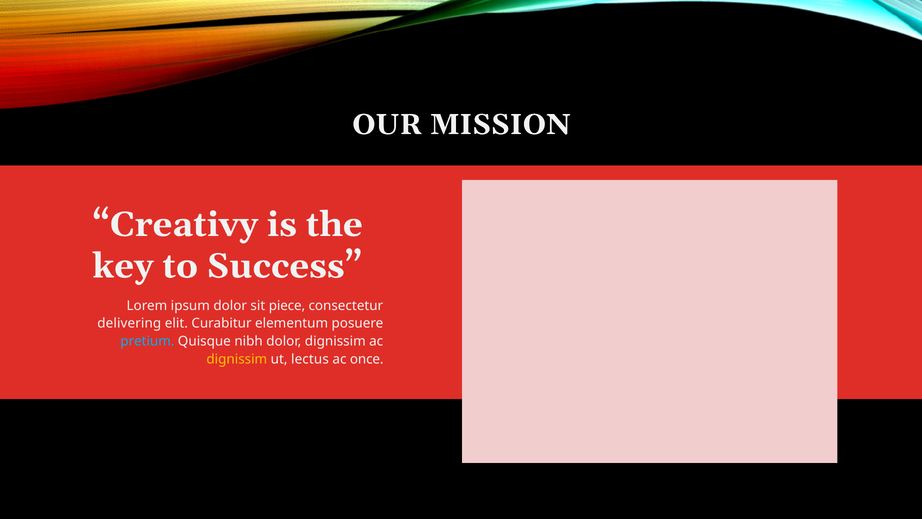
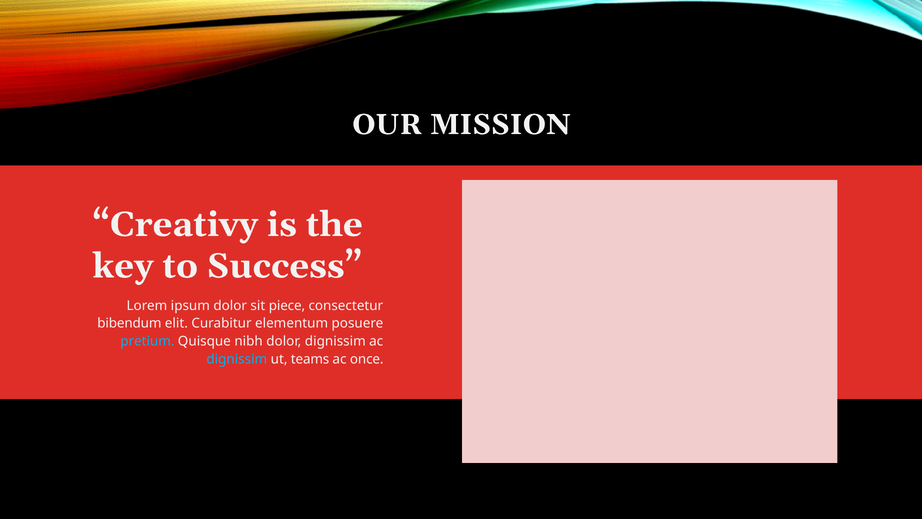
delivering: delivering -> bibendum (129, 323)
dignissim colour: yellow -> light blue (237, 359)
lectus: lectus -> teams (310, 359)
